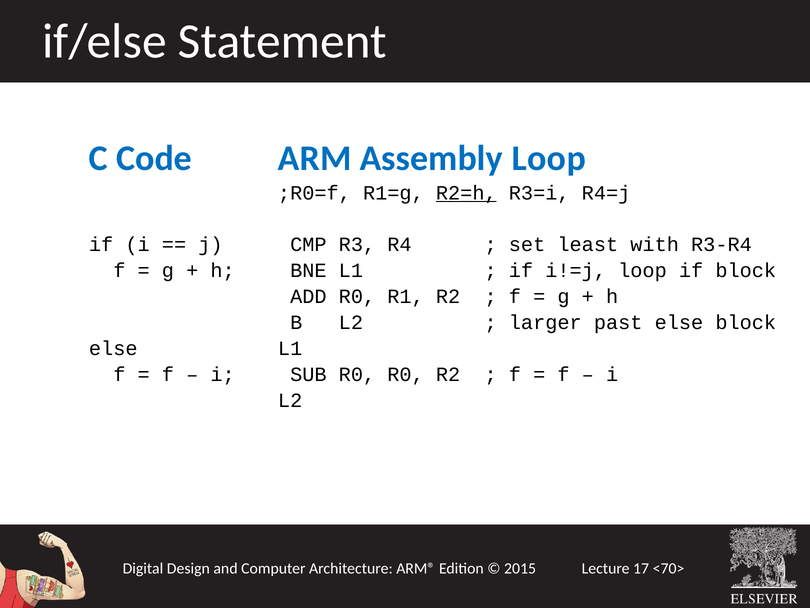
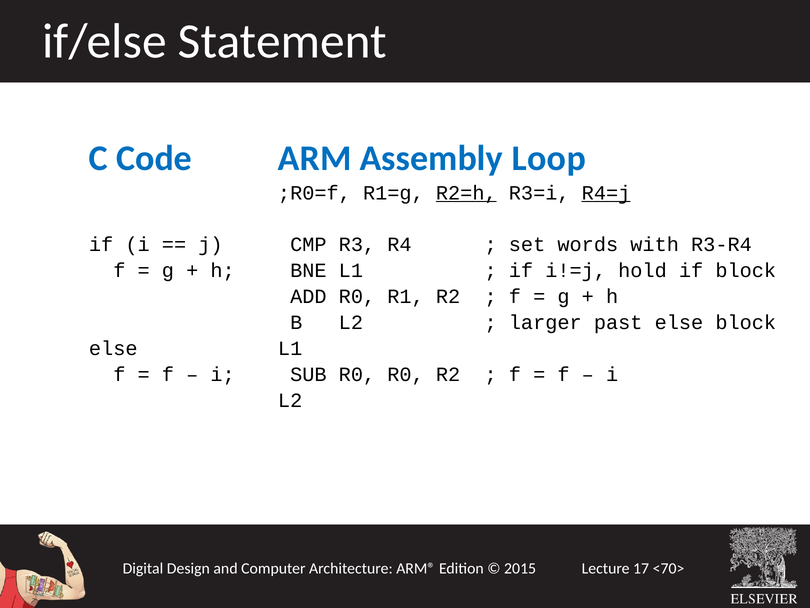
R4=j underline: none -> present (606, 193)
least: least -> words (588, 245)
i!=j loop: loop -> hold (642, 270)
